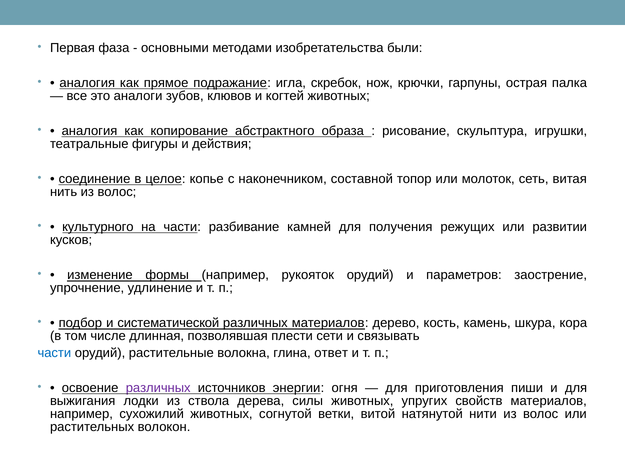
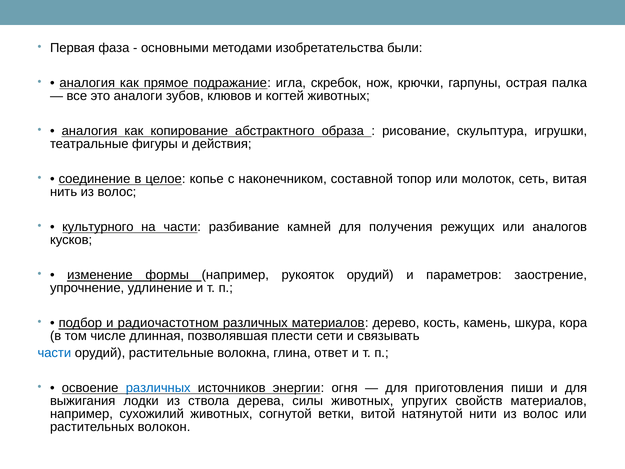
развитии: развитии -> аналогов (560, 227)
систематической: систематической -> радиочастотном (168, 323)
различных colour: purple -> blue (158, 388)
